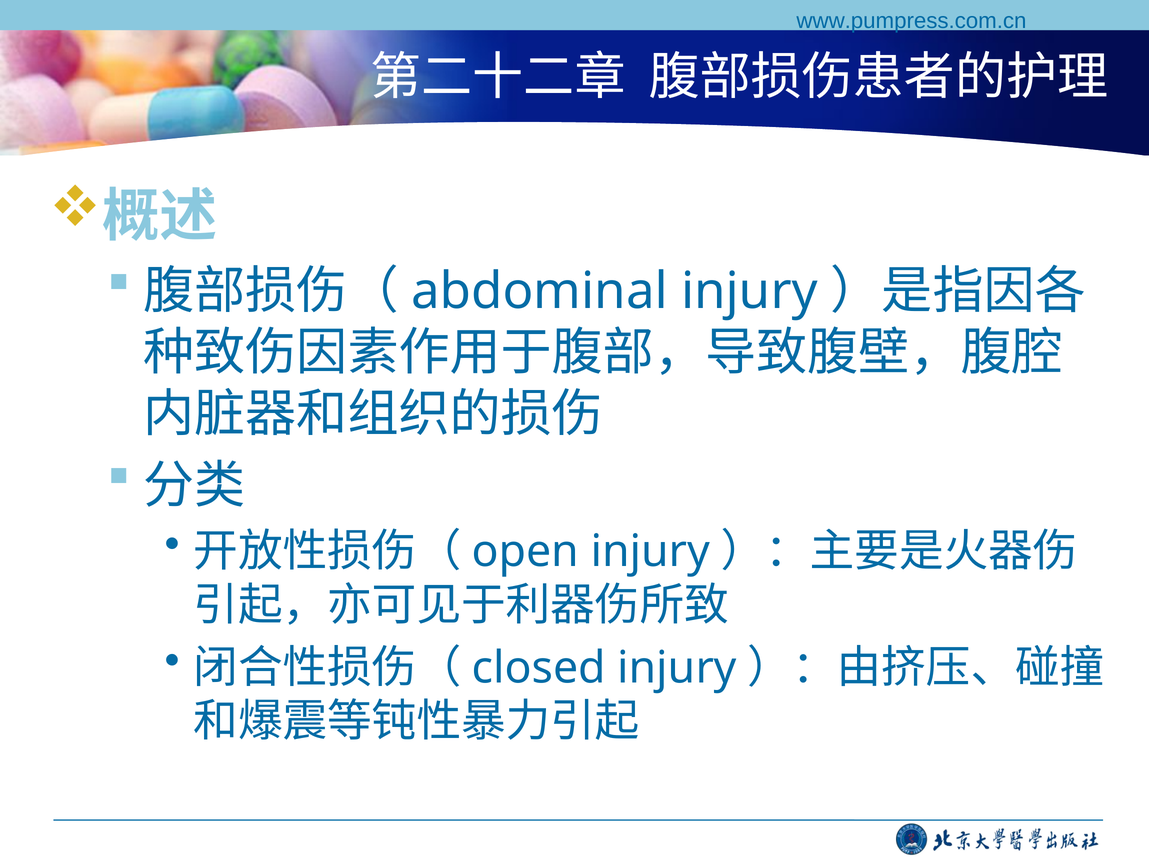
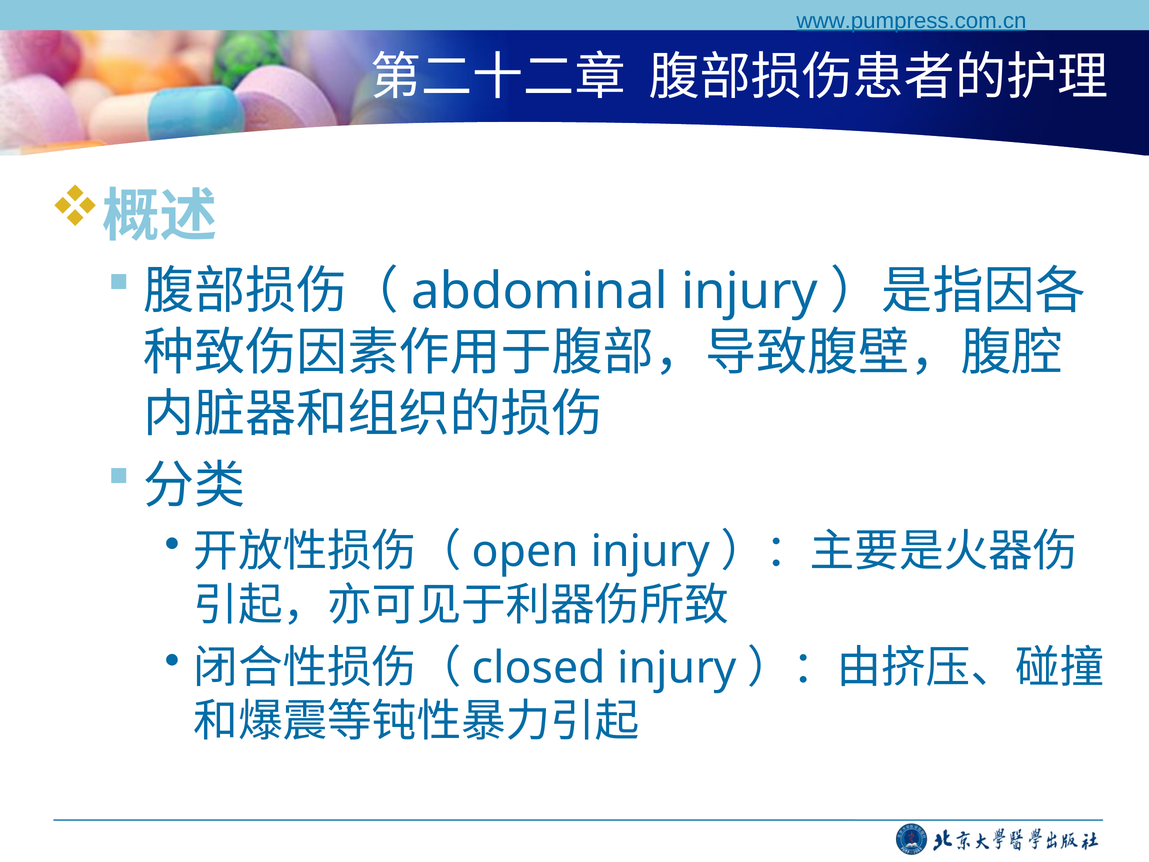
www.pumpress.com.cn underline: none -> present (911, 21)
